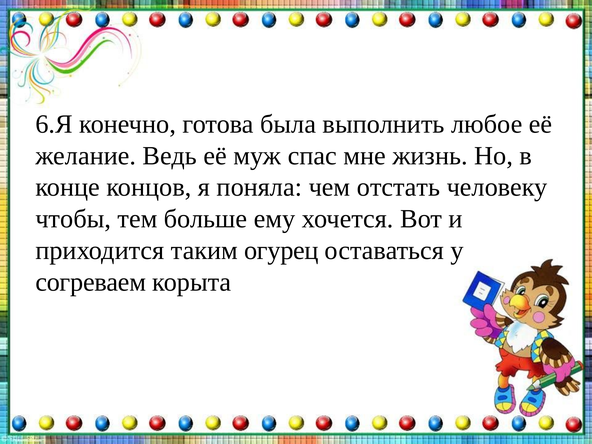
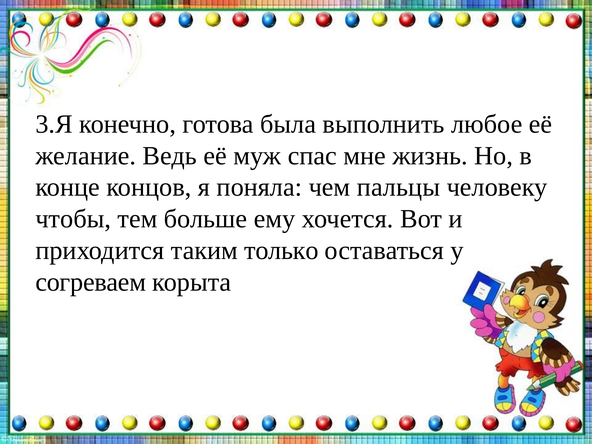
6.Я: 6.Я -> 3.Я (54, 124)
отстать: отстать -> пальцы (398, 187)
огурец: огурец -> только (281, 250)
